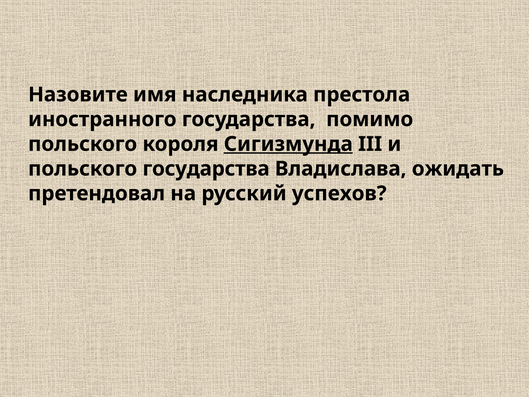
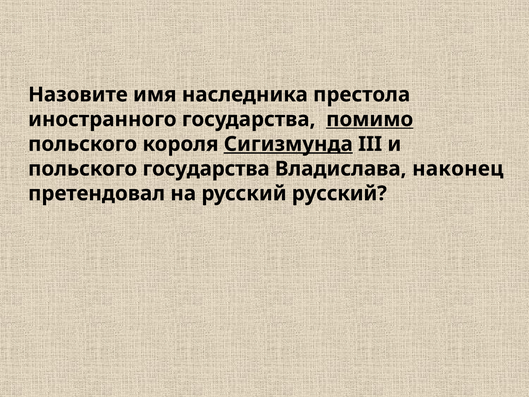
помимо underline: none -> present (370, 119)
ожидать: ожидать -> наконец (458, 169)
русский успехов: успехов -> русский (339, 193)
